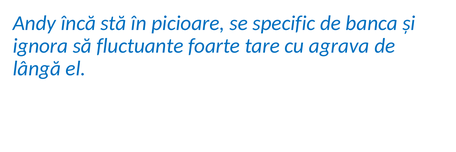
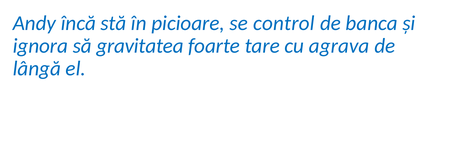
specific: specific -> control (284, 23)
fluctuante: fluctuante -> gravitatea (140, 46)
